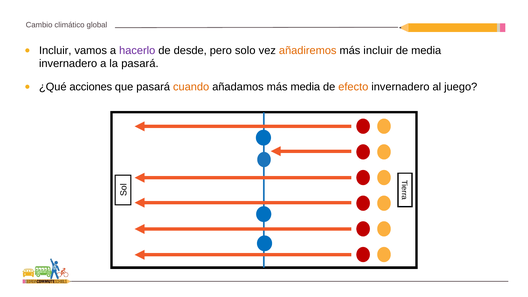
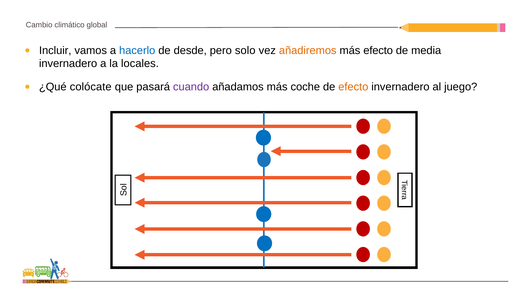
hacerlo colour: purple -> blue (137, 50)
más incluir: incluir -> efecto (378, 50)
la pasará: pasará -> locales (140, 64)
acciones: acciones -> colócate (91, 87)
cuando colour: orange -> purple (191, 87)
más media: media -> coche (305, 87)
